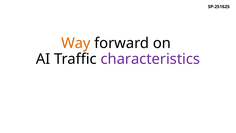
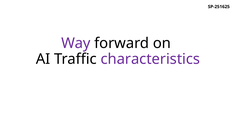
Way colour: orange -> purple (76, 43)
